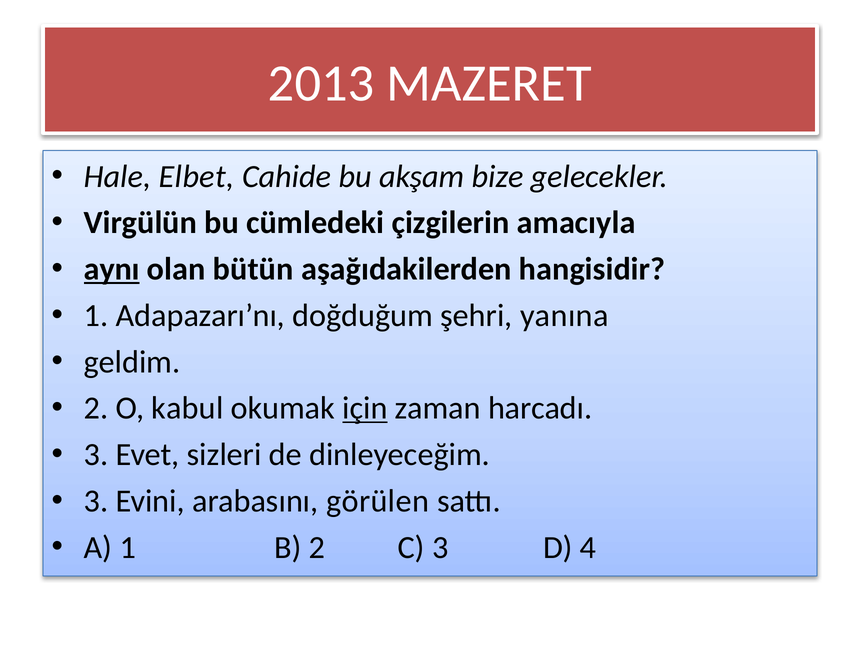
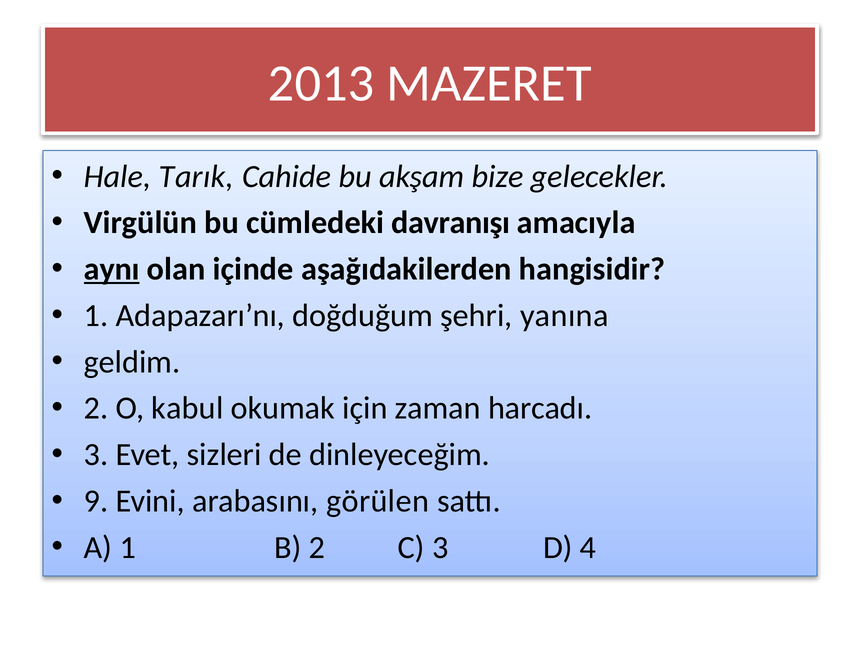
Elbet: Elbet -> Tarık (196, 176)
çizgilerin: çizgilerin -> davranışı (451, 223)
bütün: bütün -> içinde (253, 269)
için underline: present -> none (365, 408)
3: 3 -> 9 (96, 501)
